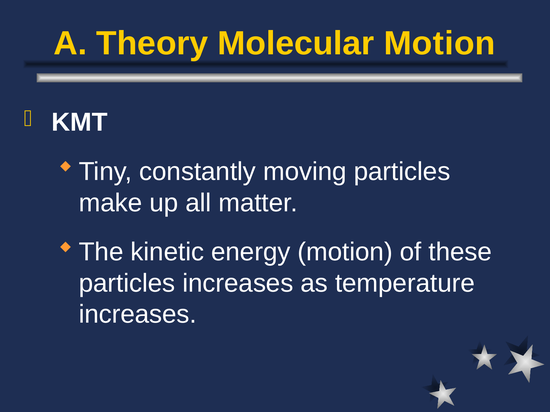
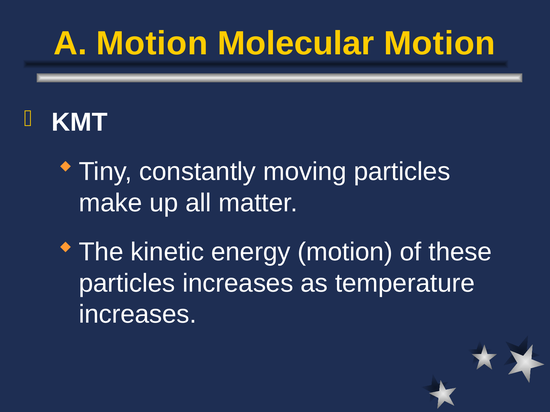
A Theory: Theory -> Motion (152, 44)
